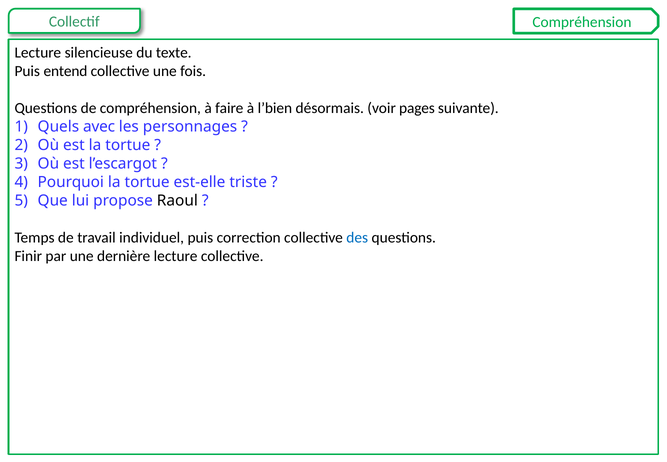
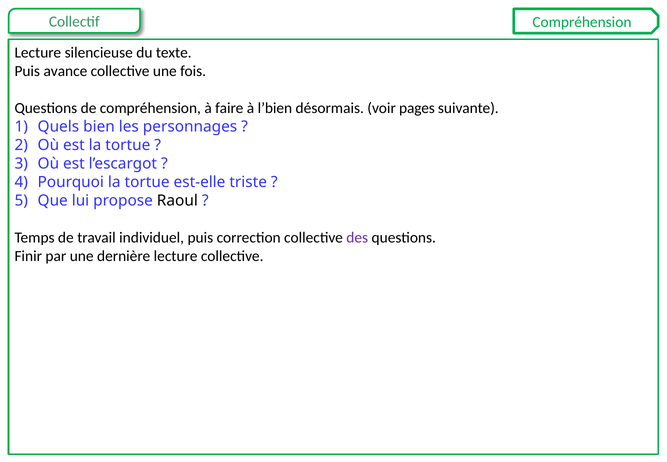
entend: entend -> avance (65, 71)
avec: avec -> bien (99, 127)
des colour: blue -> purple (357, 238)
